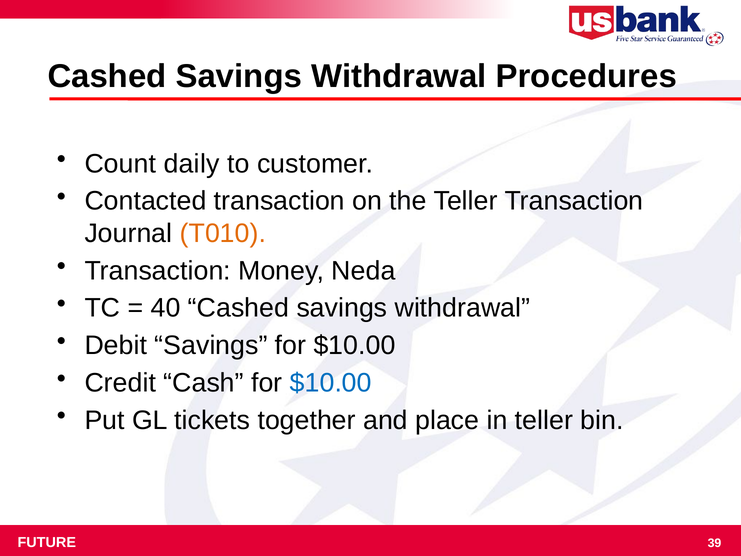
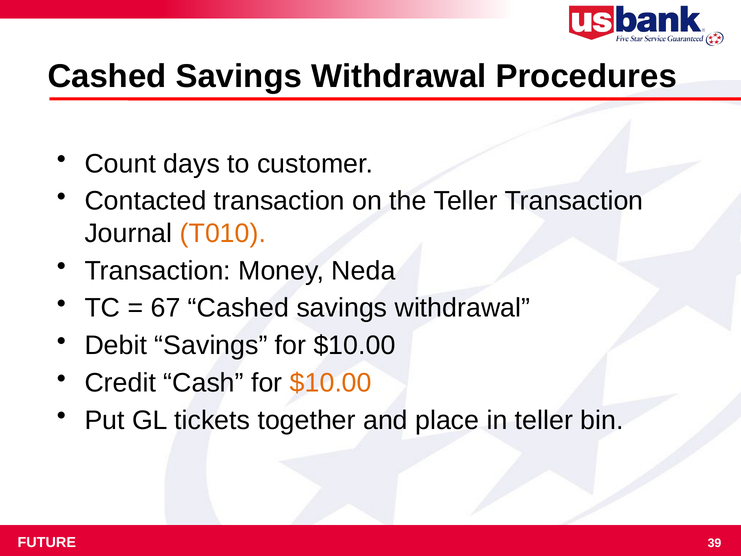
daily: daily -> days (192, 164)
40: 40 -> 67 (166, 308)
$10.00 colour: blue -> orange (331, 383)
